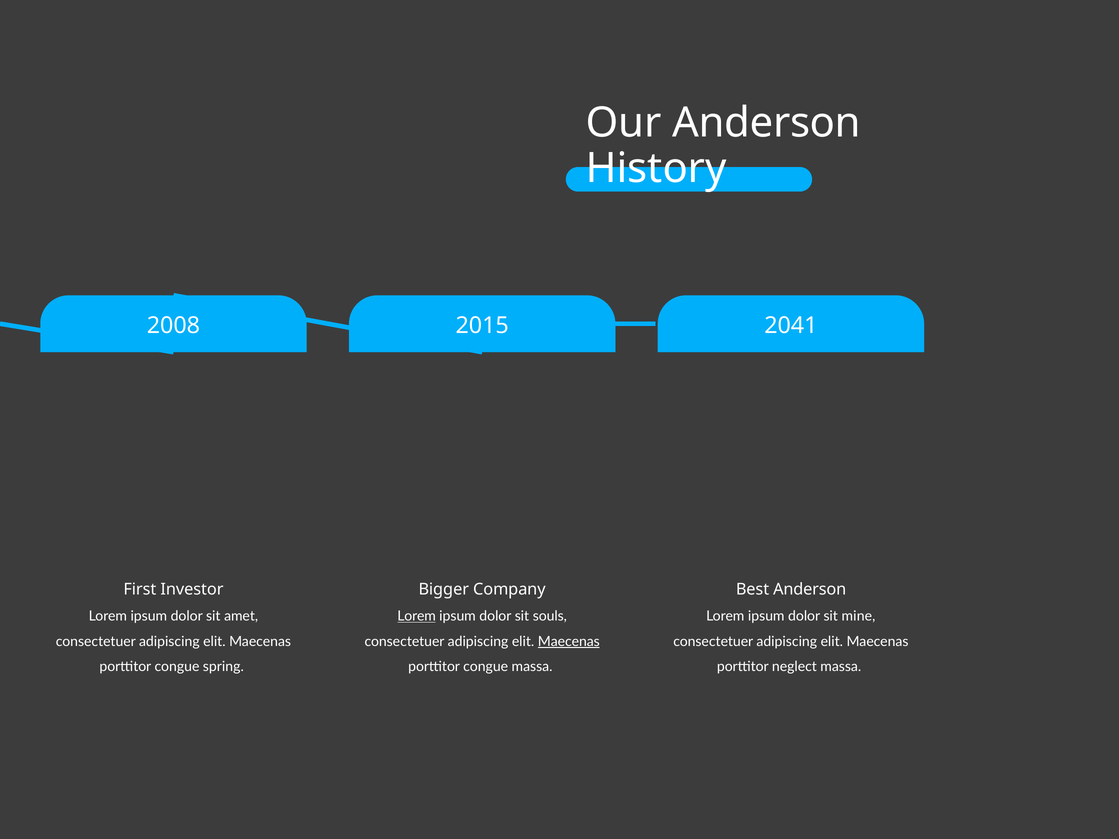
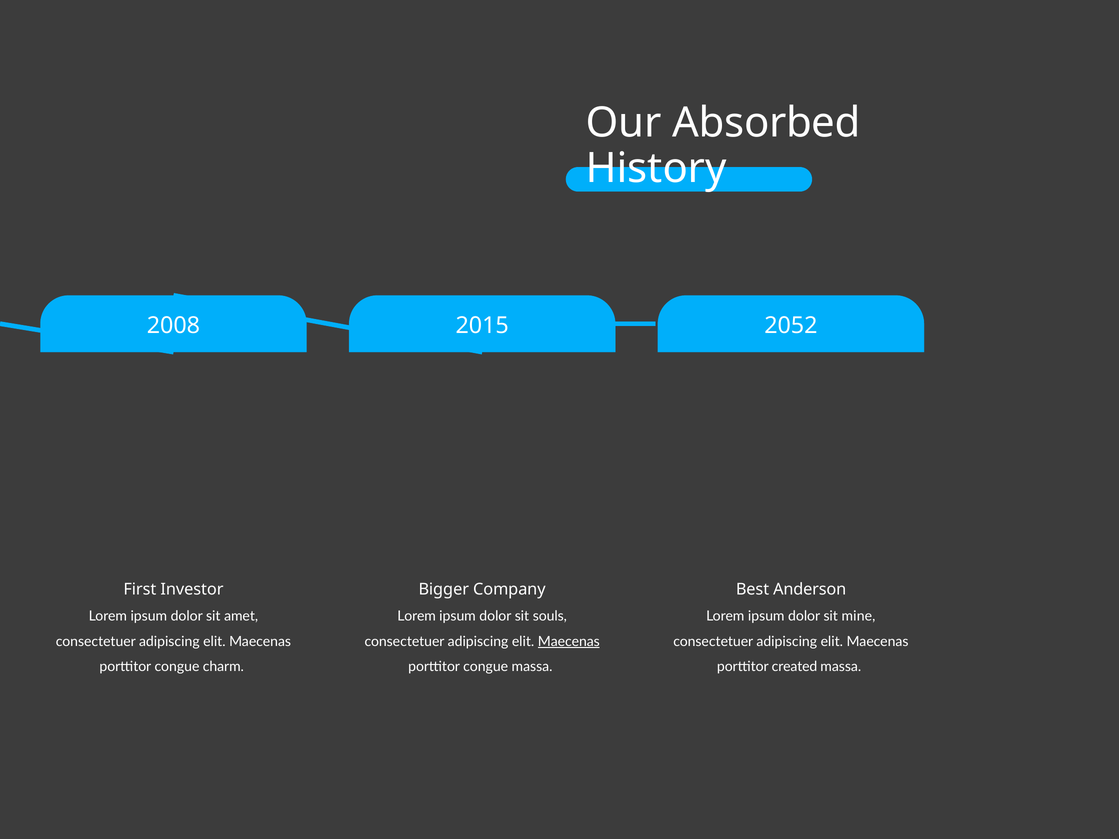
Our Anderson: Anderson -> Absorbed (767, 123)
2041: 2041 -> 2052 (791, 325)
Lorem underline: present -> none (417, 616)
spring: spring -> charm (223, 667)
neglect: neglect -> created (794, 667)
